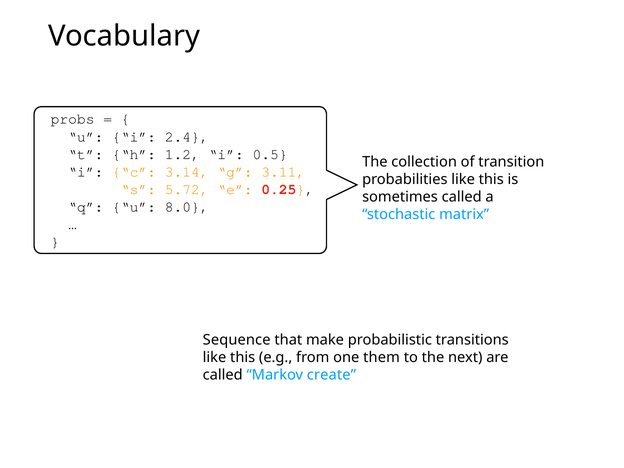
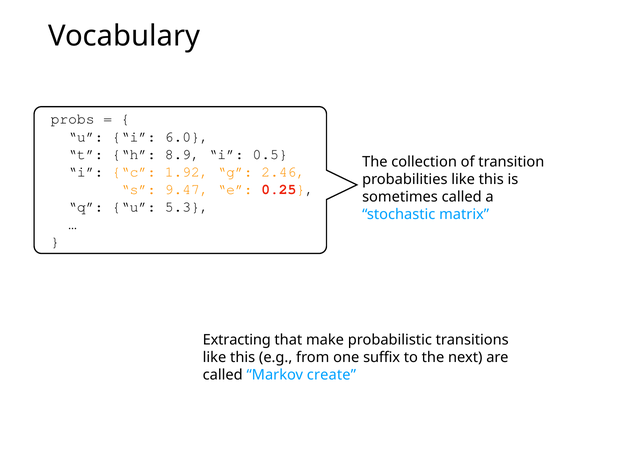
2.4: 2.4 -> 6.0 (187, 137)
1.2: 1.2 -> 8.9 (182, 154)
3.14: 3.14 -> 1.92 (187, 172)
3.11: 3.11 -> 2.46 (283, 172)
5.72: 5.72 -> 9.47 (187, 189)
8.0: 8.0 -> 5.3 (187, 207)
Sequence: Sequence -> Extracting (237, 340)
them: them -> suffix (382, 357)
